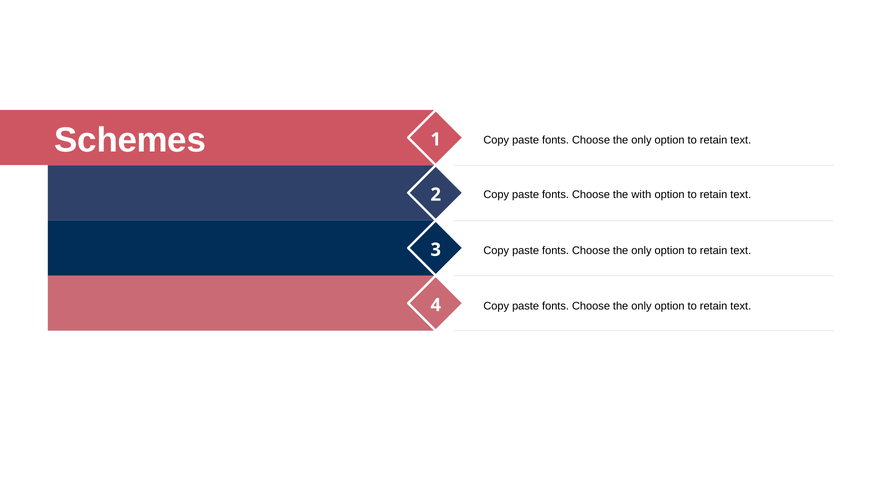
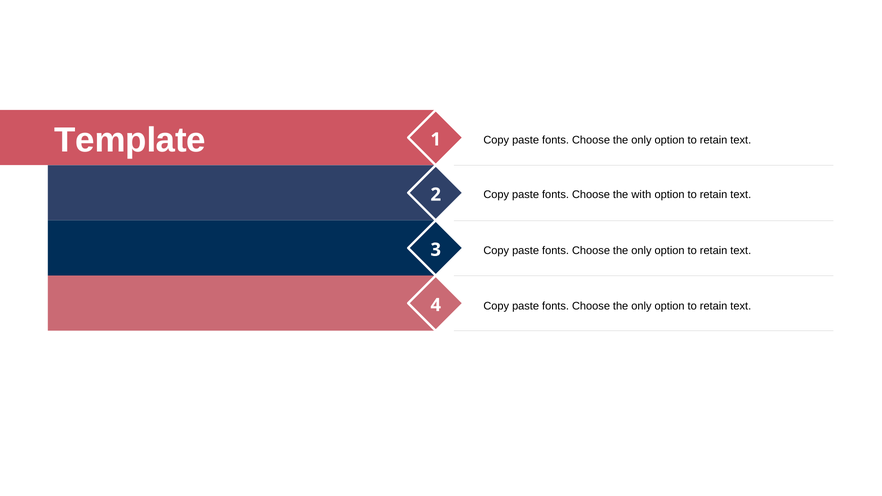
Schemes: Schemes -> Template (130, 140)
